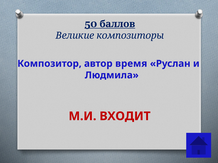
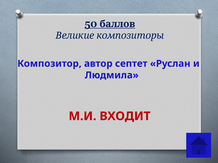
время: время -> септет (131, 64)
